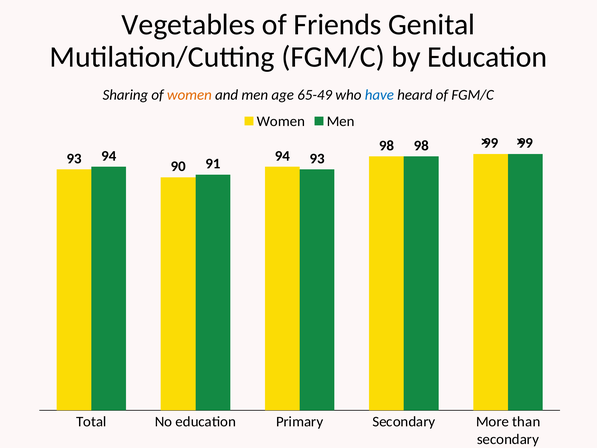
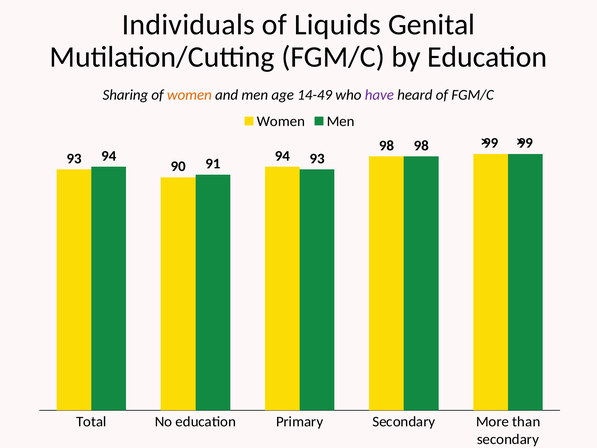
Vegetables: Vegetables -> Individuals (188, 25)
Friends: Friends -> Liquids (337, 25)
65-49: 65-49 -> 14-49 (315, 95)
have colour: blue -> purple (379, 95)
